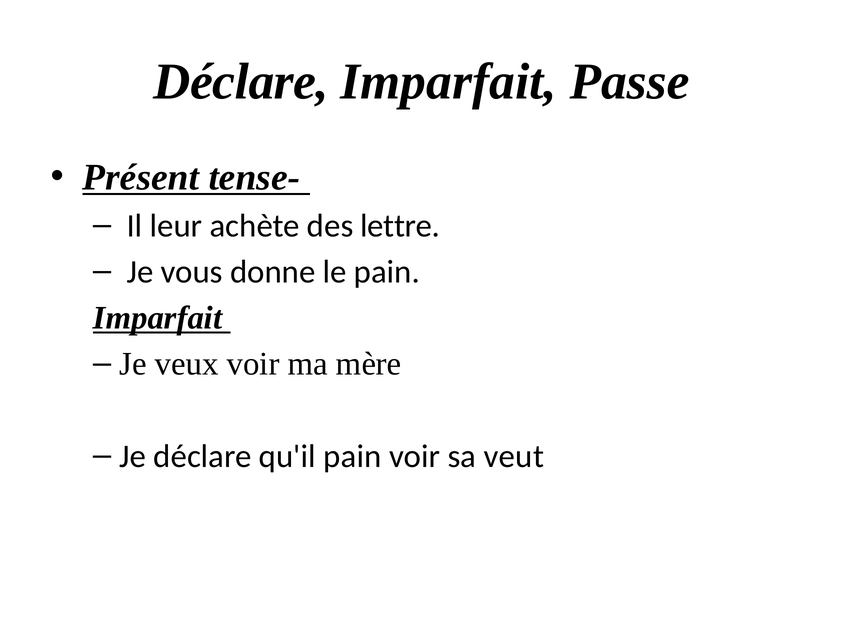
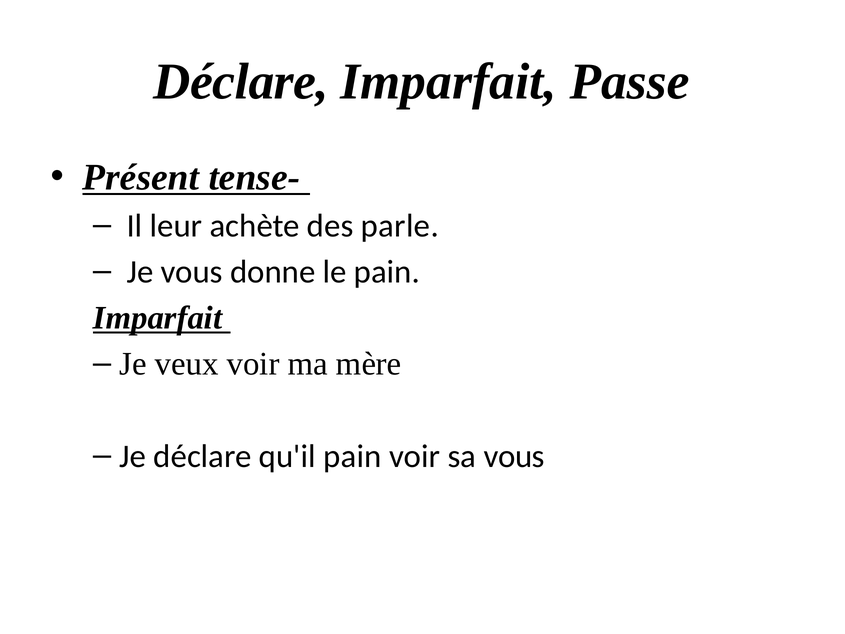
lettre: lettre -> parle (400, 226)
sa veut: veut -> vous (514, 456)
